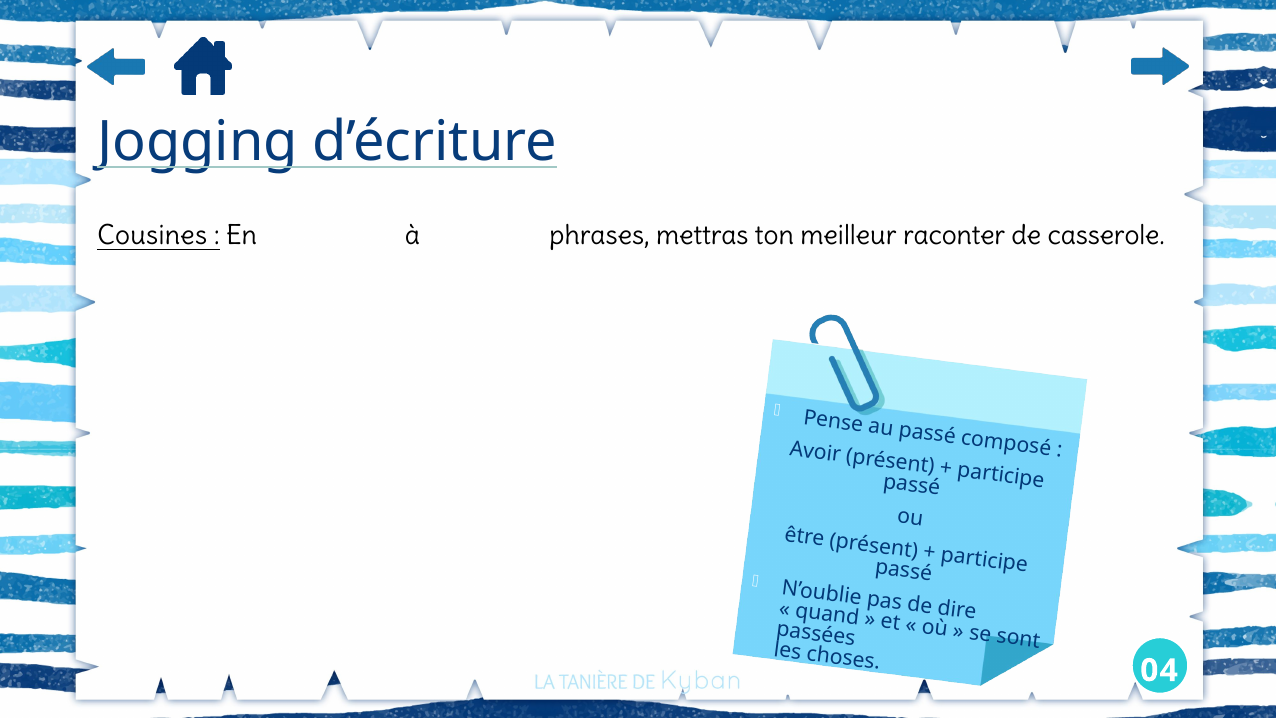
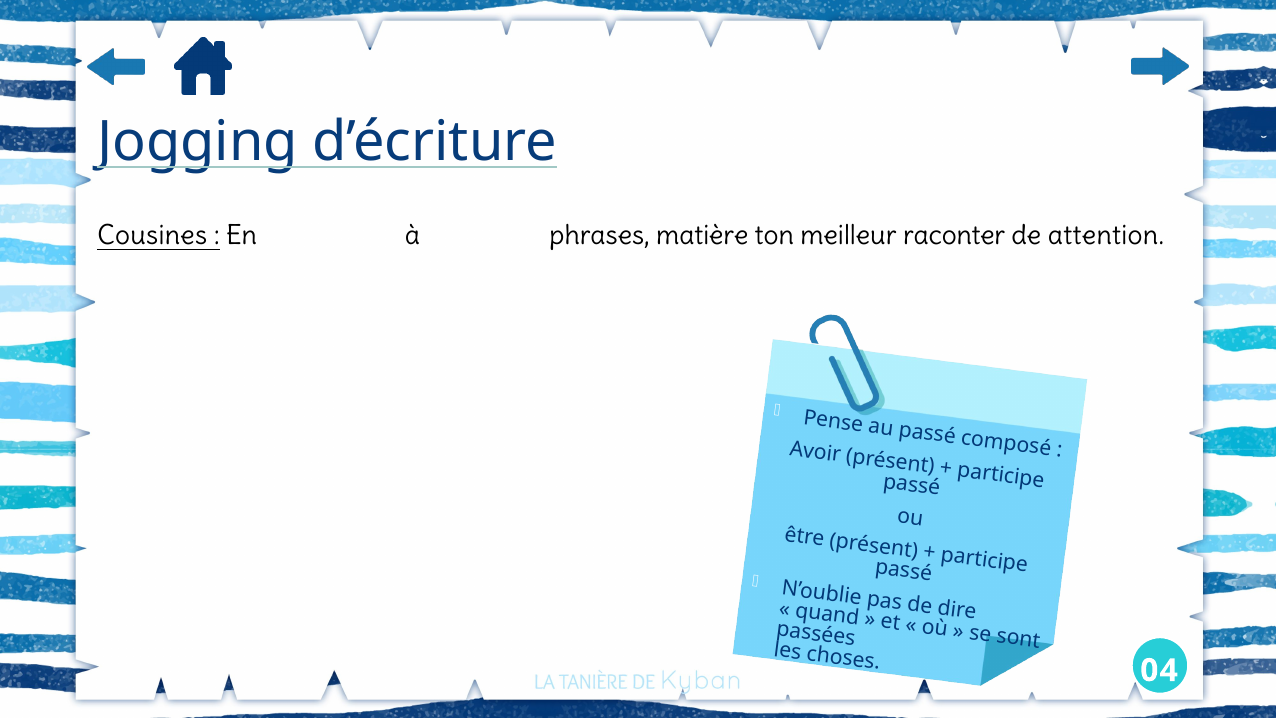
mettras: mettras -> matière (702, 235)
casserole: casserole -> attention (1106, 235)
